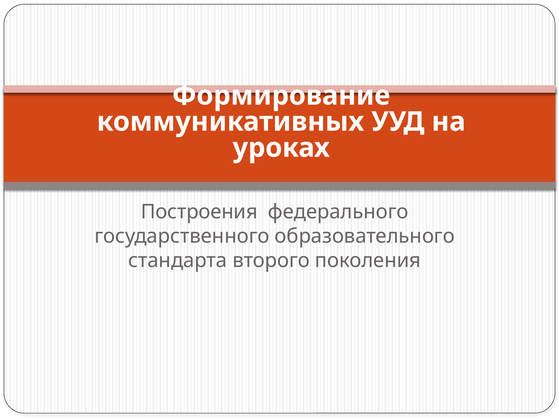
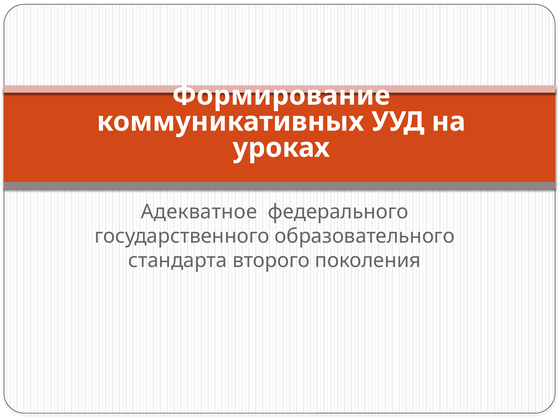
Построения: Построения -> Адекватное (199, 212)
